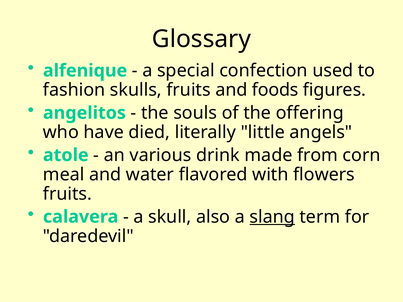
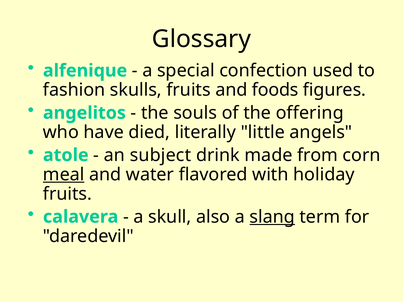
various: various -> subject (160, 155)
meal underline: none -> present (64, 175)
flowers: flowers -> holiday (324, 175)
